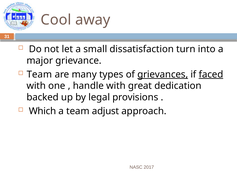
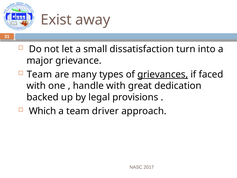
Cool: Cool -> Exist (56, 20)
faced underline: present -> none (211, 74)
adjust: adjust -> driver (105, 111)
